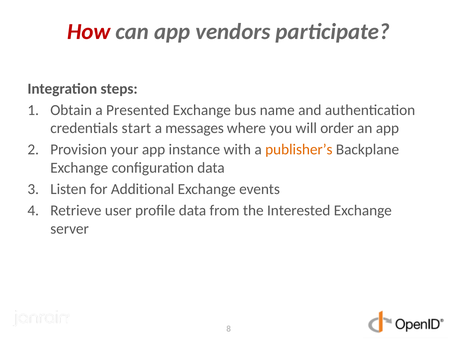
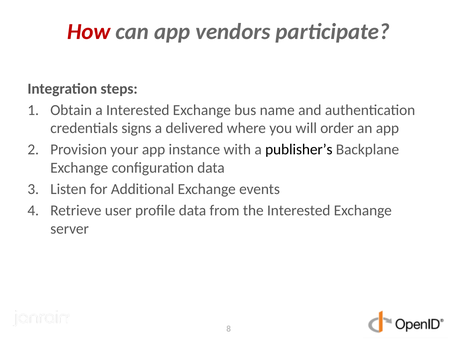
a Presented: Presented -> Interested (138, 110)
start: start -> signs (136, 128)
messages: messages -> delivered (194, 128)
publisher’s colour: orange -> black (299, 150)
